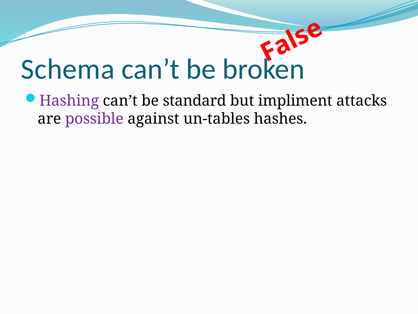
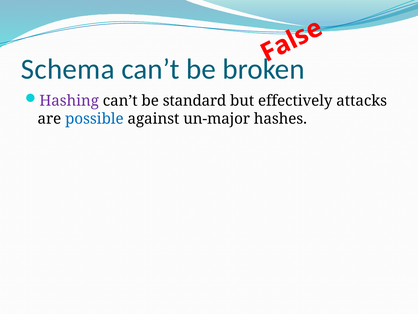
impliment: impliment -> effectively (295, 101)
possible colour: purple -> blue (94, 119)
un-tables: un-tables -> un-major (217, 119)
